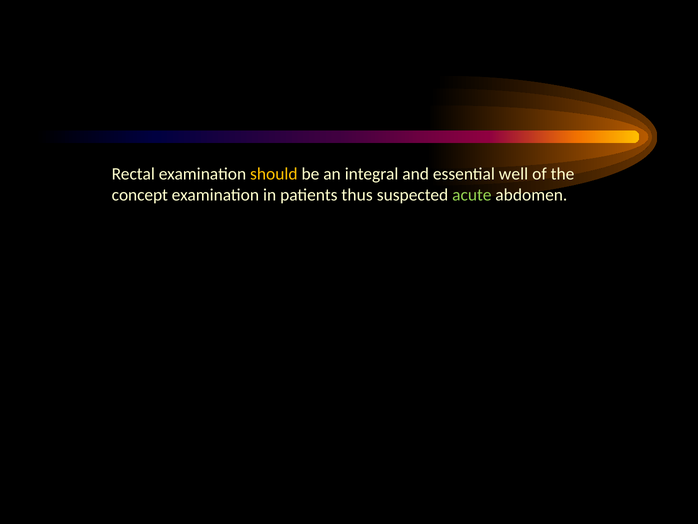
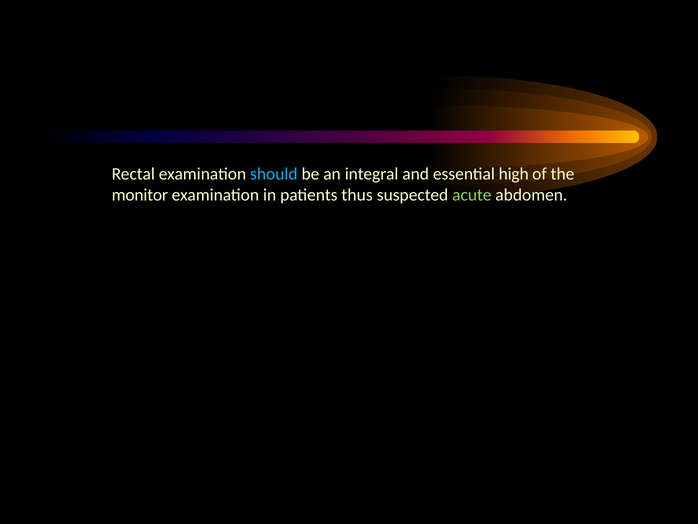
should colour: yellow -> light blue (274, 174)
well: well -> high (514, 174)
concept: concept -> monitor (140, 195)
